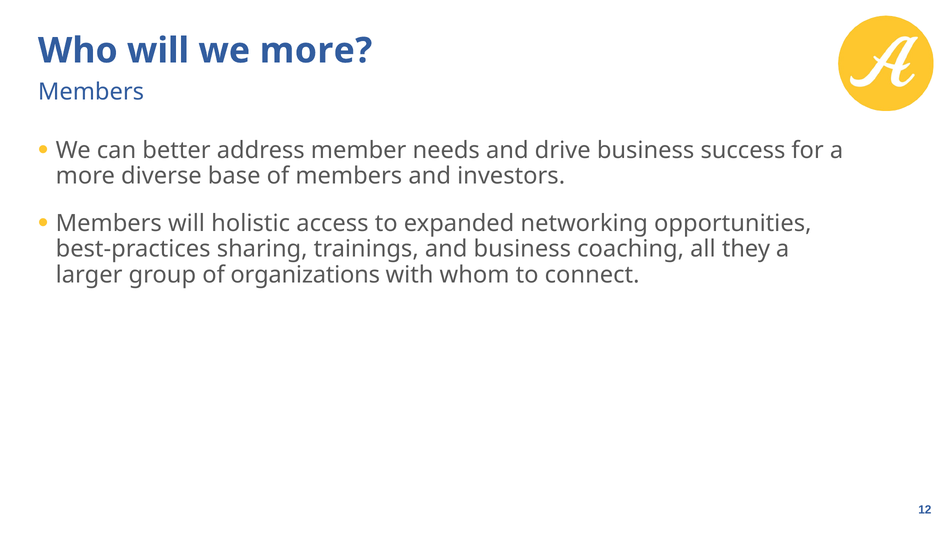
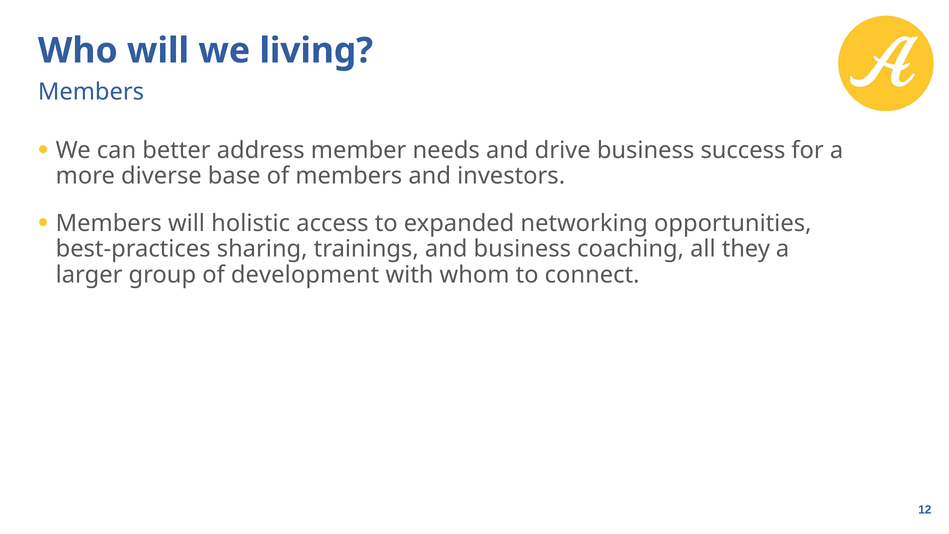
we more: more -> living (316, 51)
organizations: organizations -> development (305, 275)
